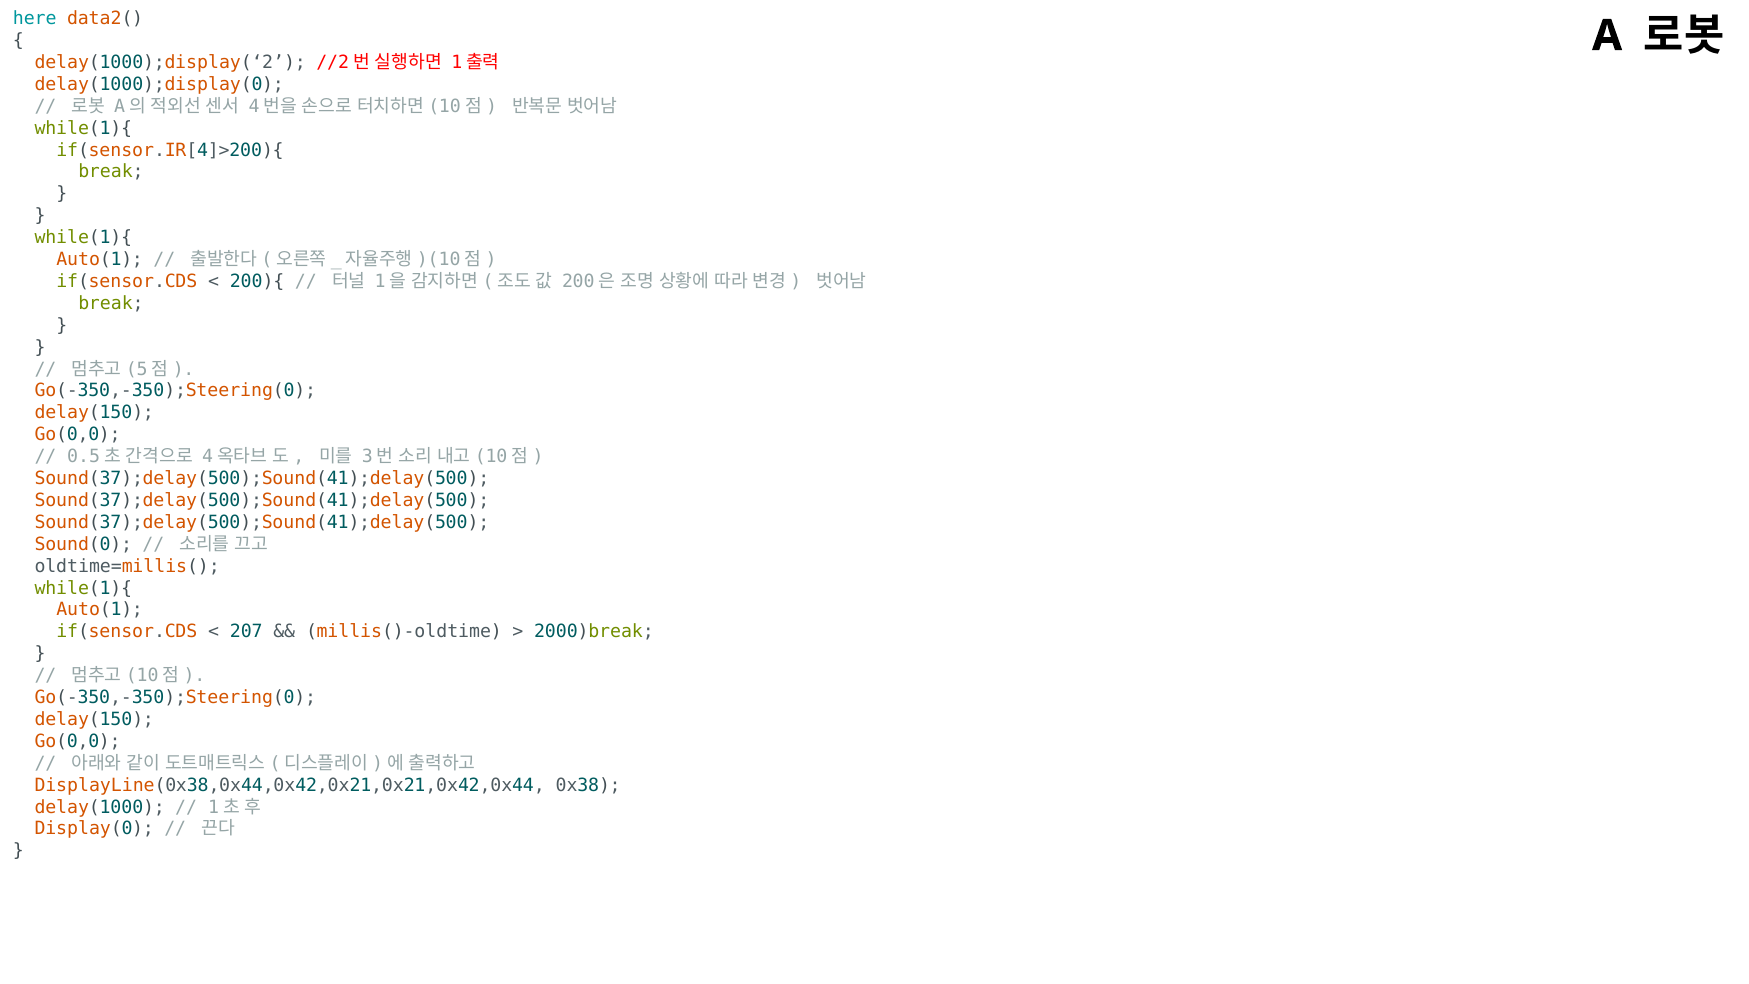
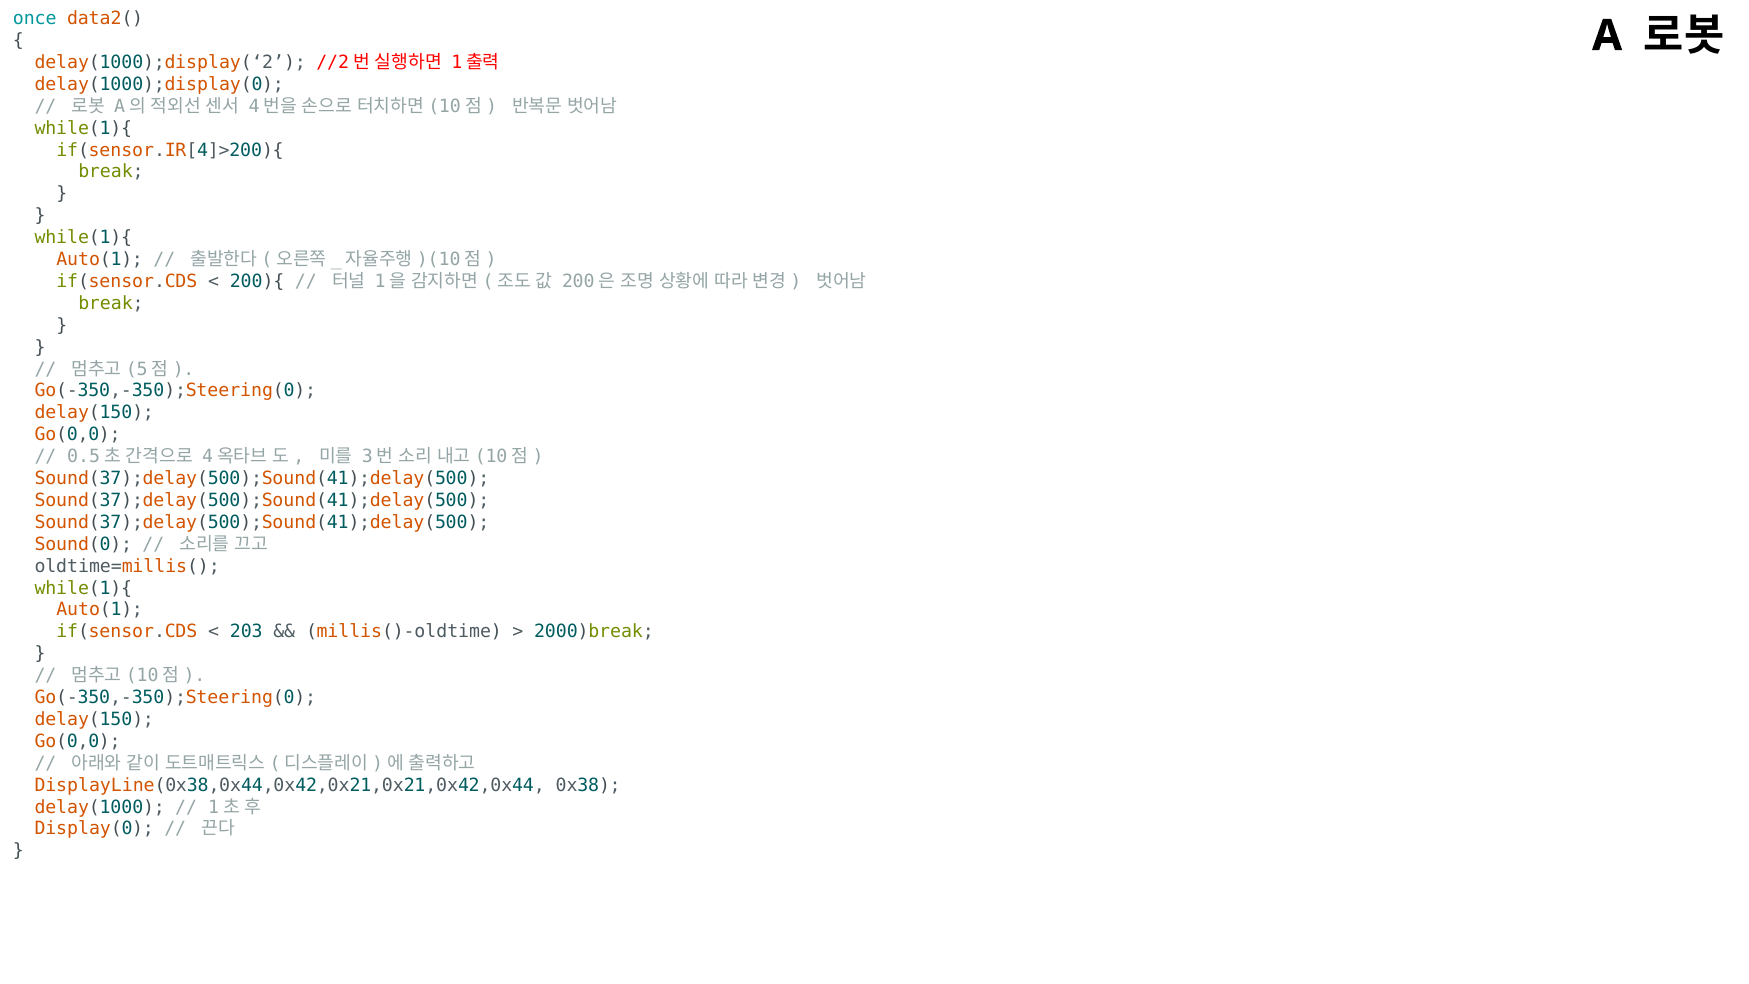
here: here -> once (35, 19)
207: 207 -> 203 (246, 632)
